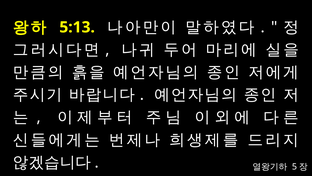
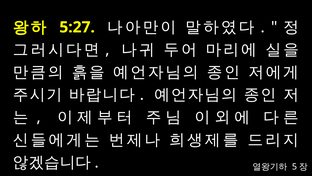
5:13: 5:13 -> 5:27 (77, 27)
